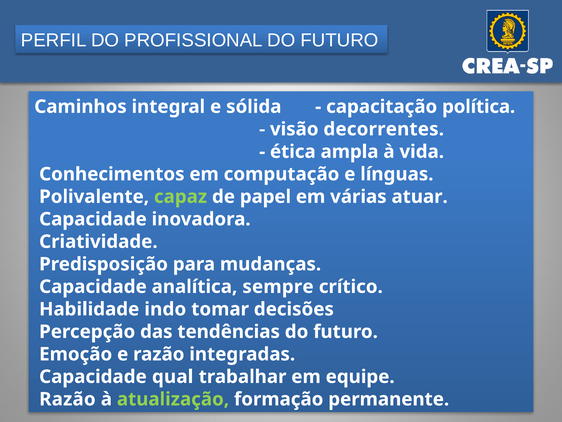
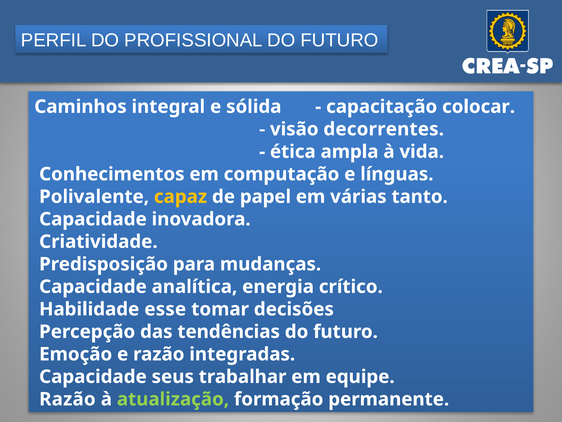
política: política -> colocar (479, 107)
capaz colour: light green -> yellow (181, 196)
atuar: atuar -> tanto (420, 196)
sempre: sempre -> energia (278, 286)
indo: indo -> esse (165, 309)
qual: qual -> seus (173, 376)
